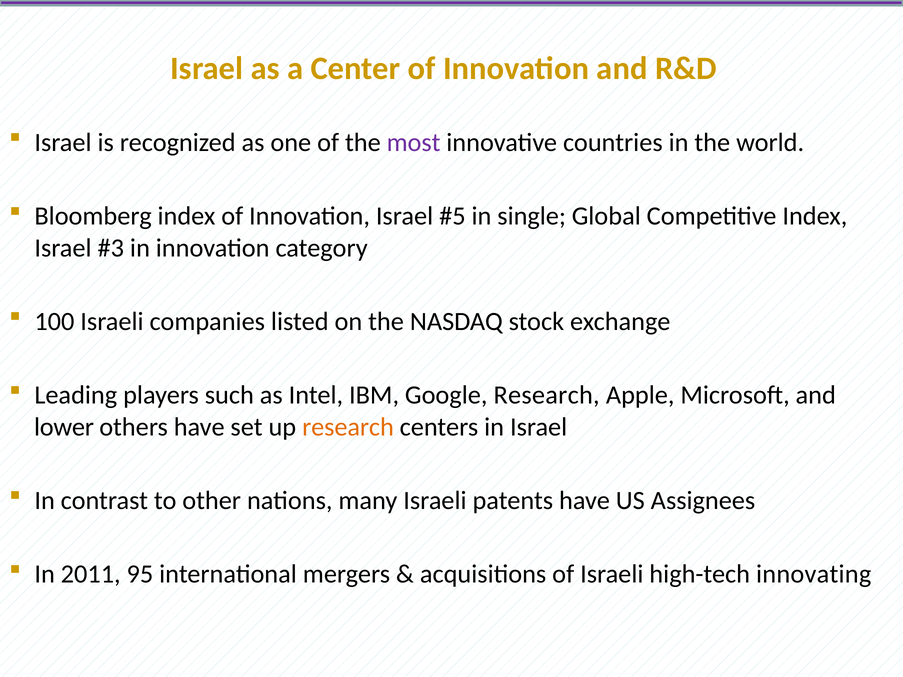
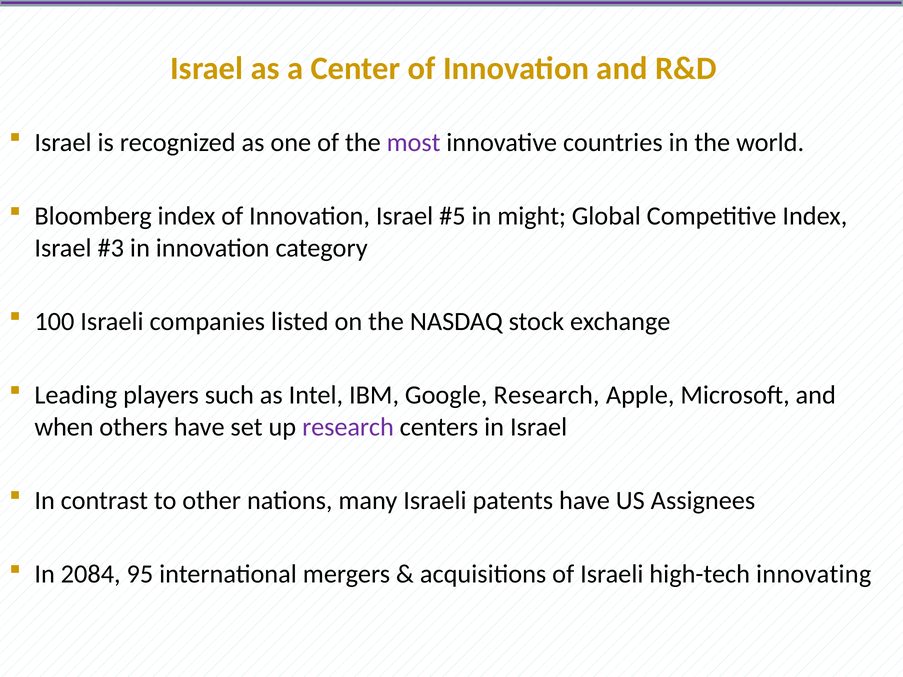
single: single -> might (532, 216)
lower: lower -> when (64, 427)
research colour: orange -> purple (348, 427)
2011: 2011 -> 2084 (91, 574)
